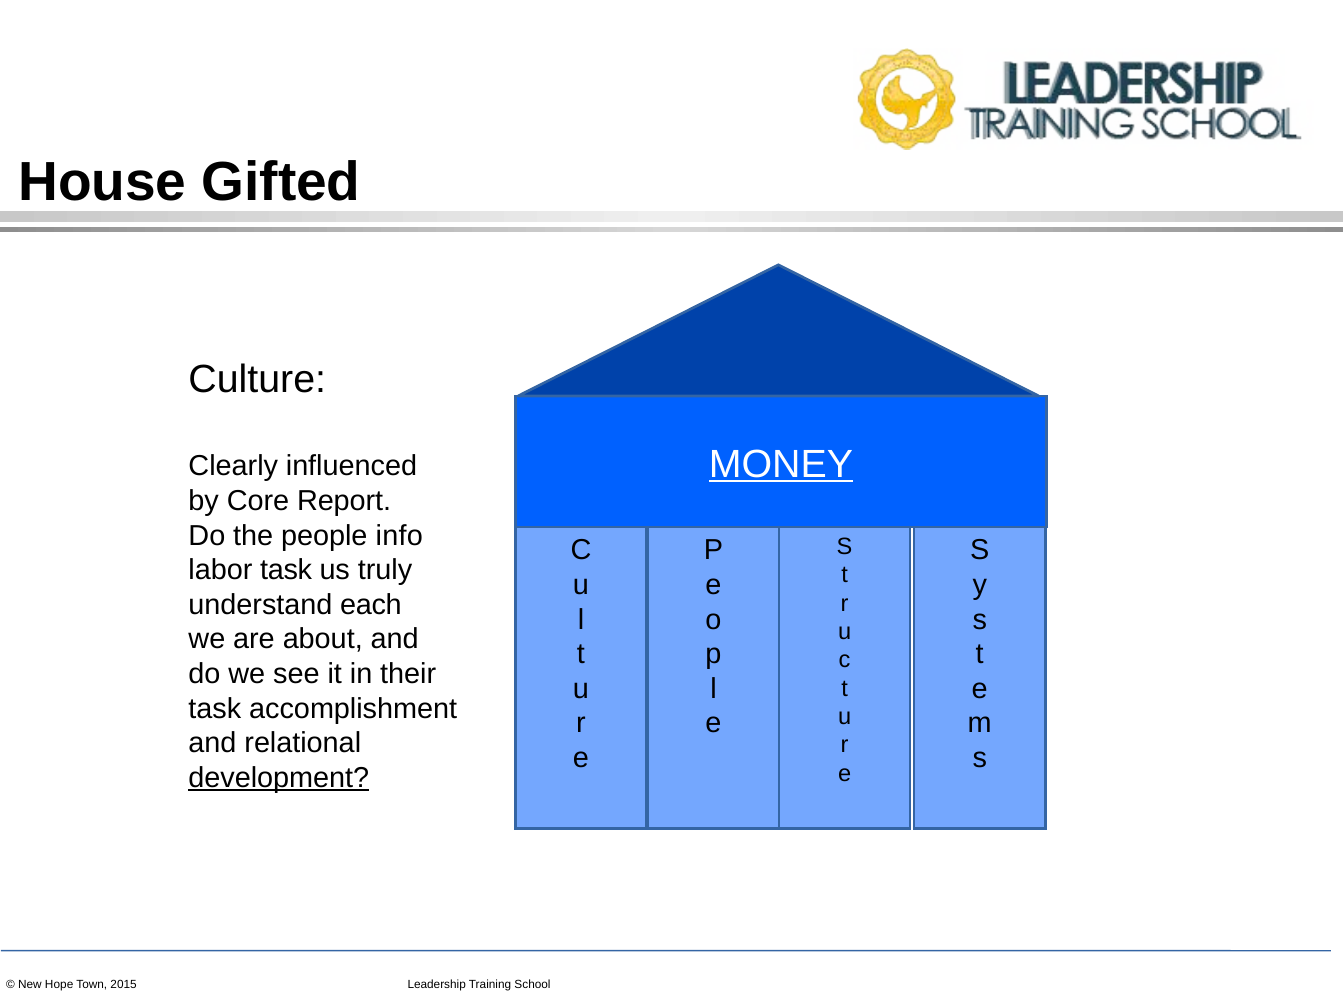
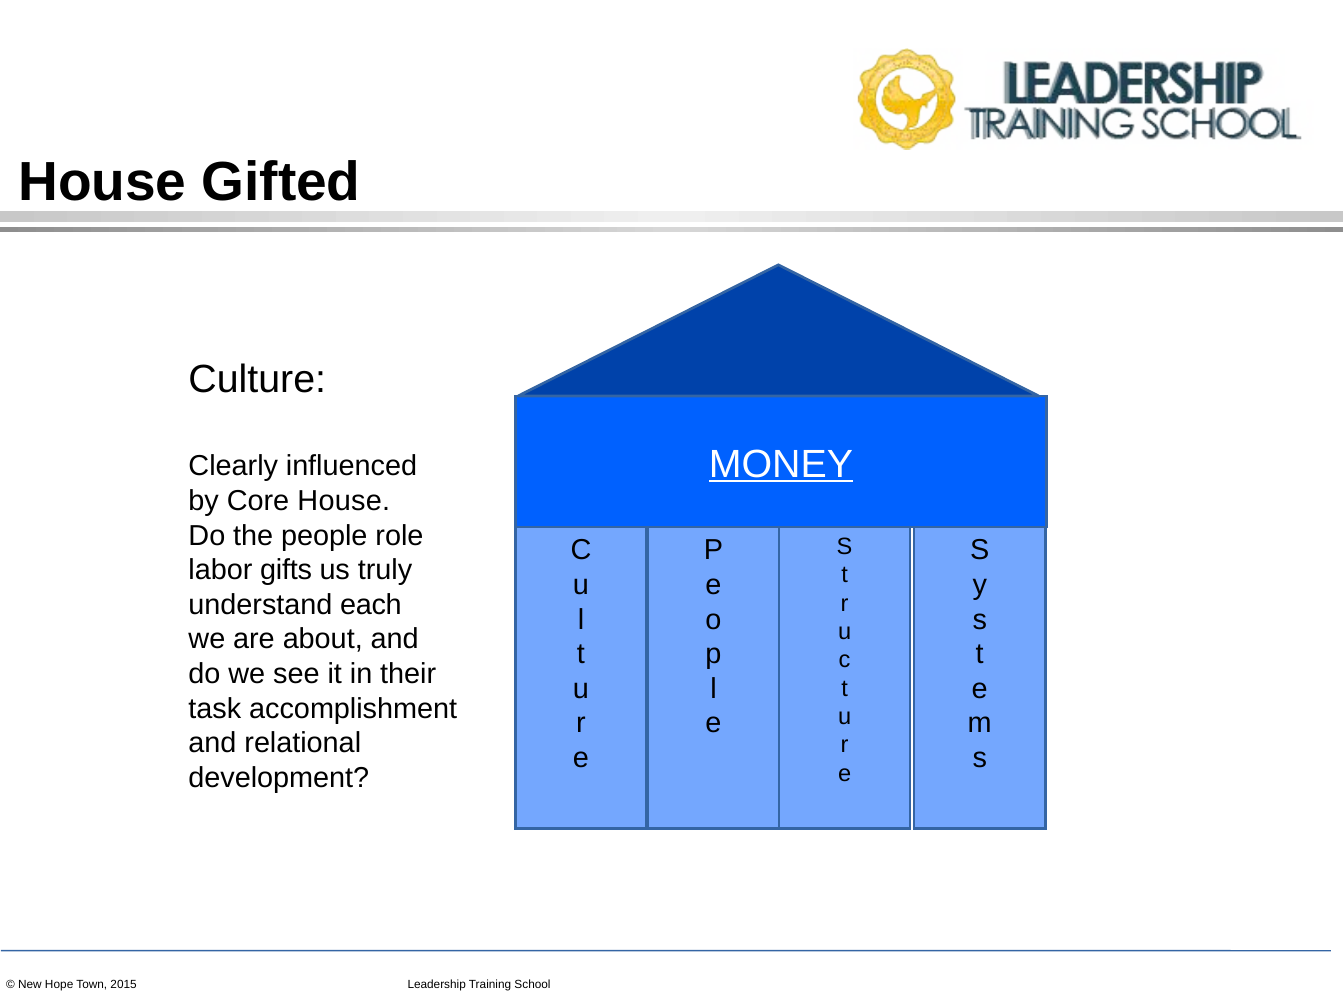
Core Report: Report -> House (344, 501)
info: info -> role (399, 536)
labor task: task -> gifts (286, 570)
development underline: present -> none (279, 778)
